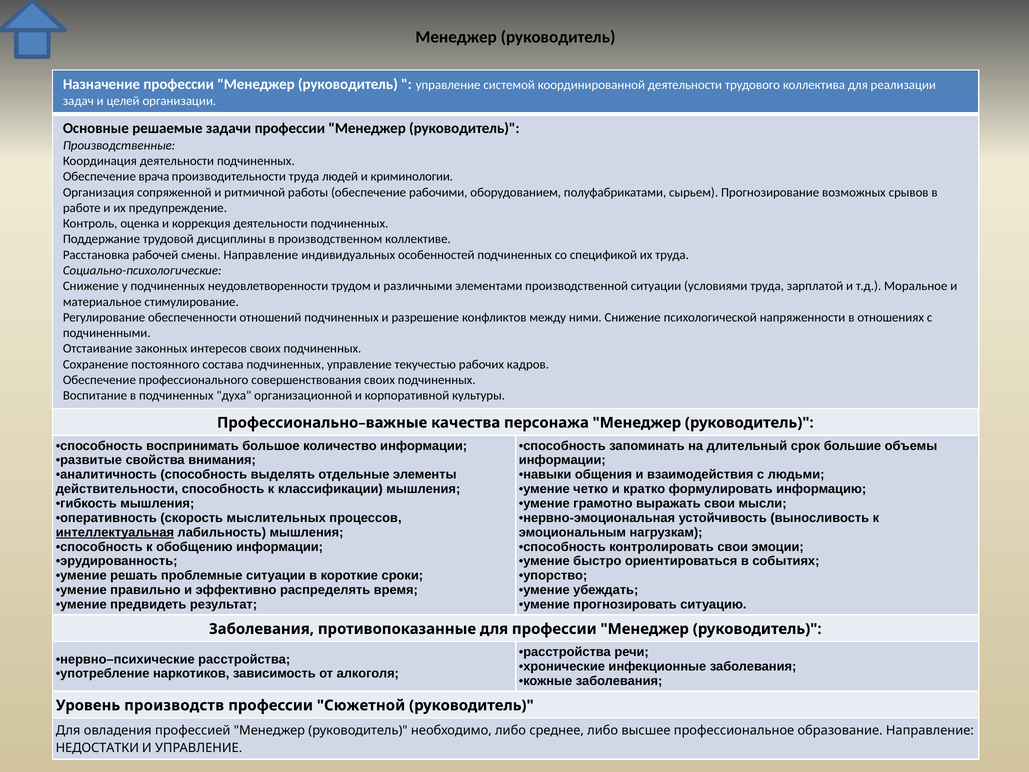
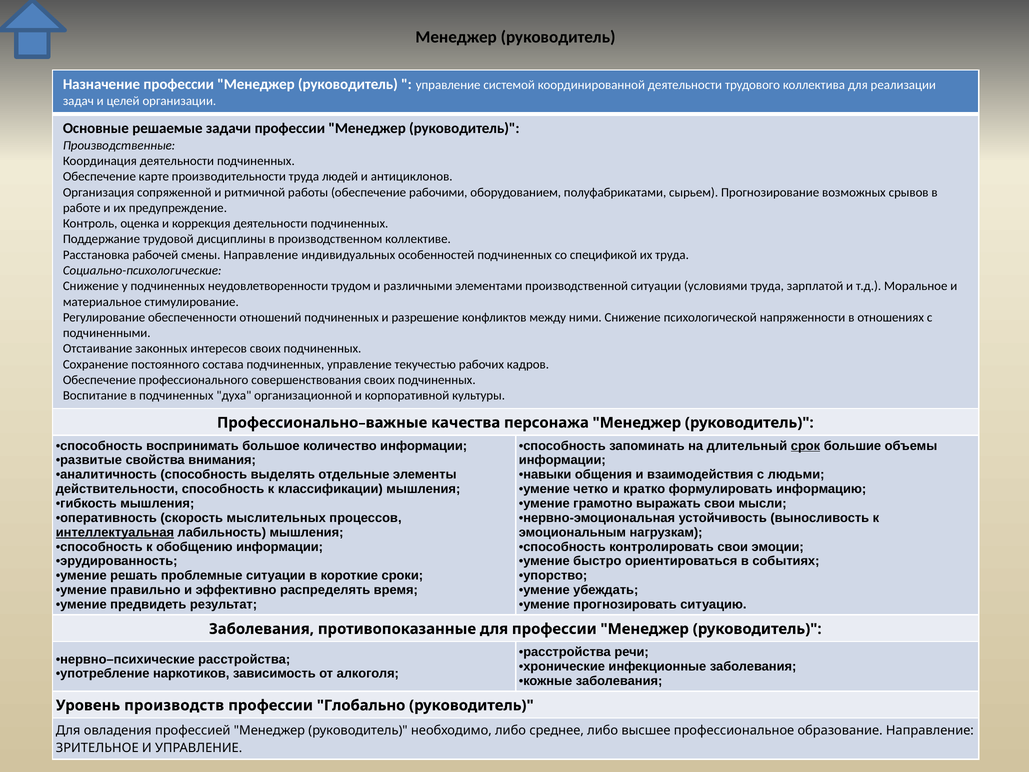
врача: врача -> карте (154, 177)
криминологии: криминологии -> антициклонов (412, 177)
срок underline: none -> present (806, 446)
Сюжетной: Сюжетной -> Глобально (361, 705)
НЕДОСТАТКИ: НЕДОСТАТКИ -> ЗРИТЕЛЬНОЕ (97, 748)
